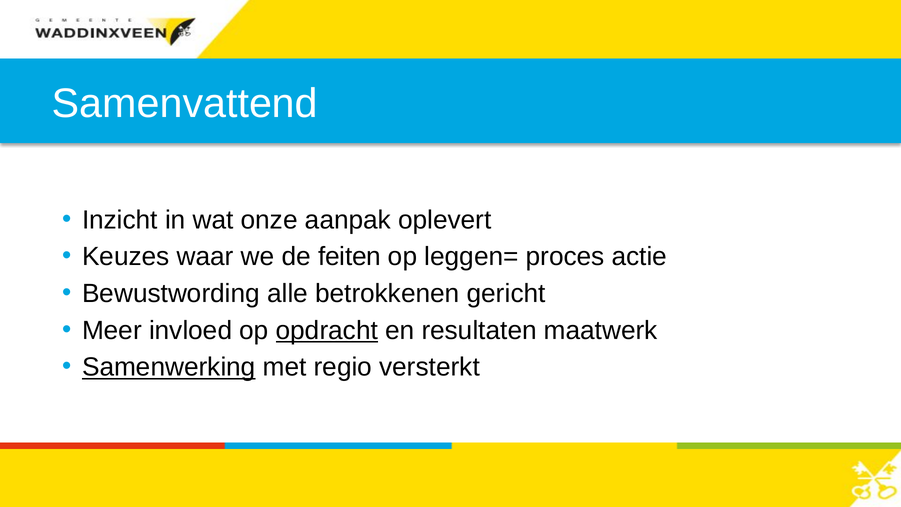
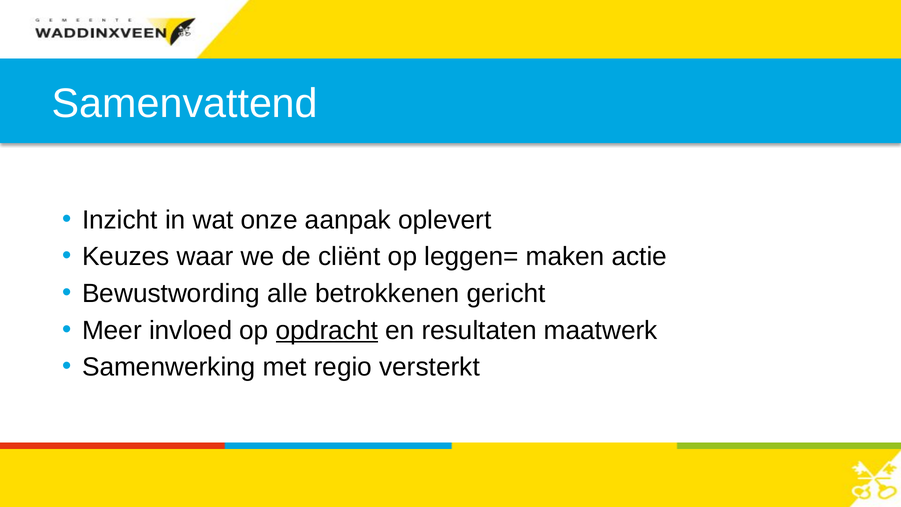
feiten: feiten -> cliënt (349, 257)
proces: proces -> maken (565, 257)
Samenwerking underline: present -> none (169, 367)
